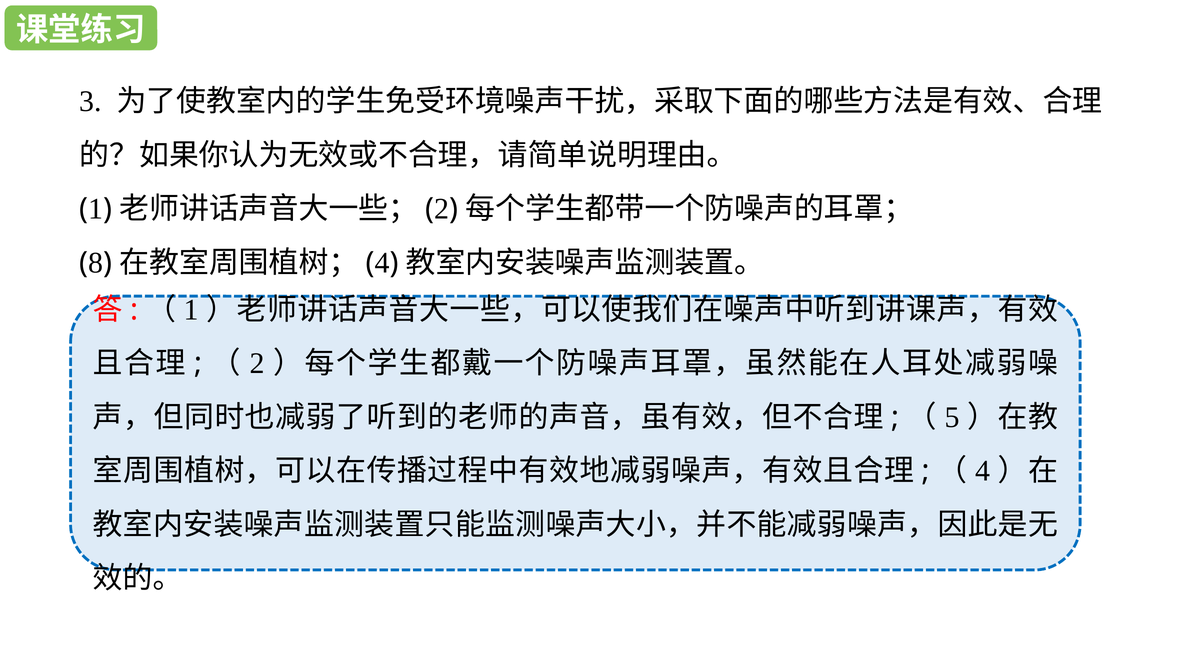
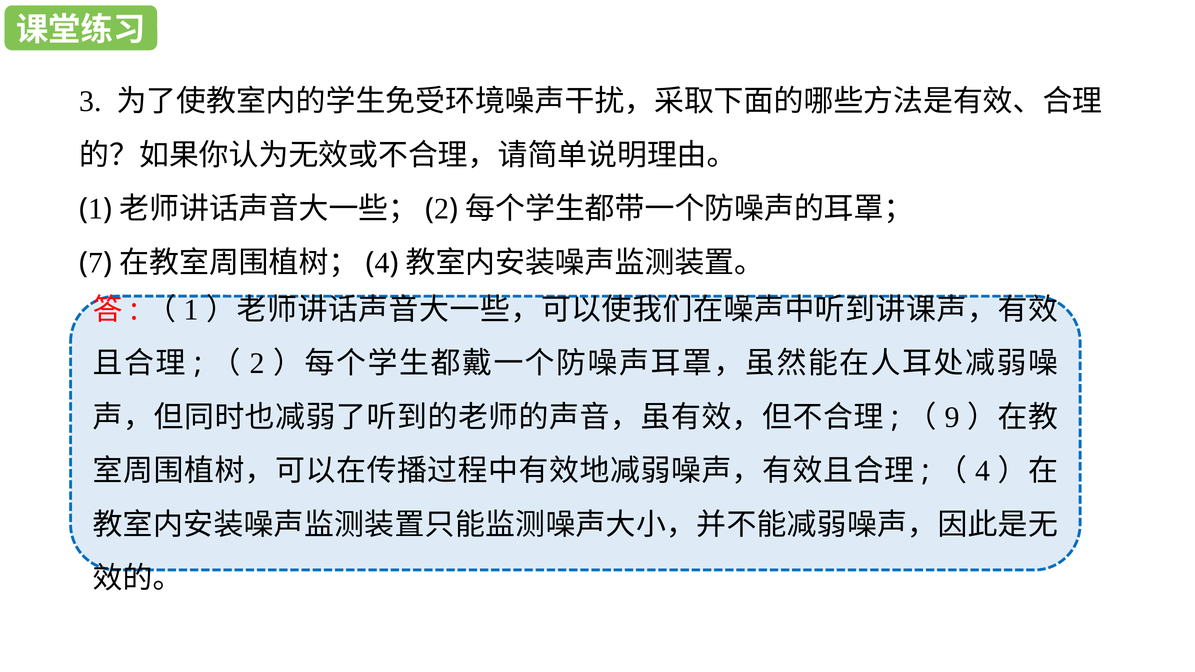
8: 8 -> 7 (96, 263)
5: 5 -> 9 (952, 417)
